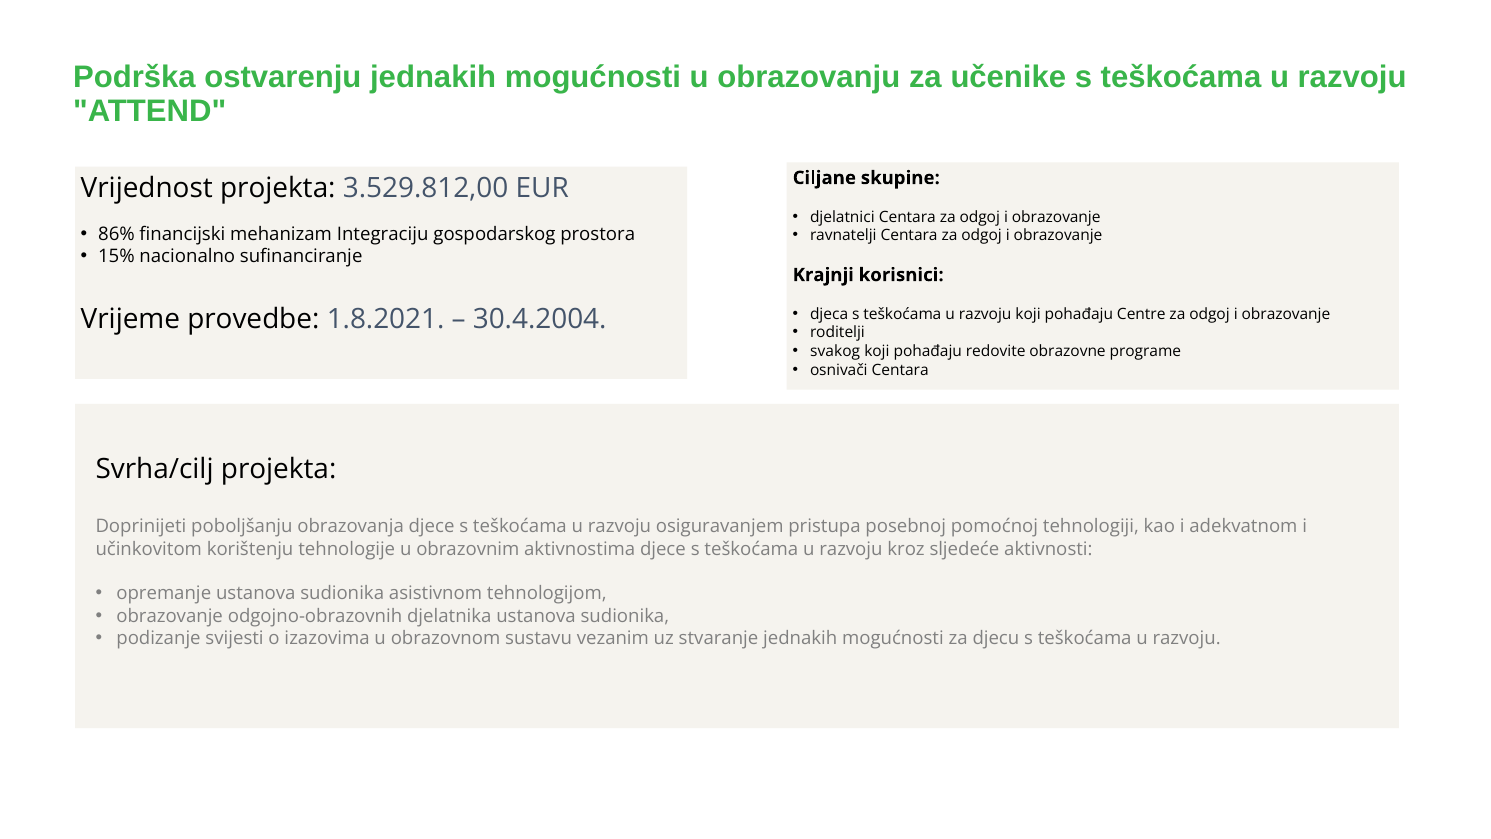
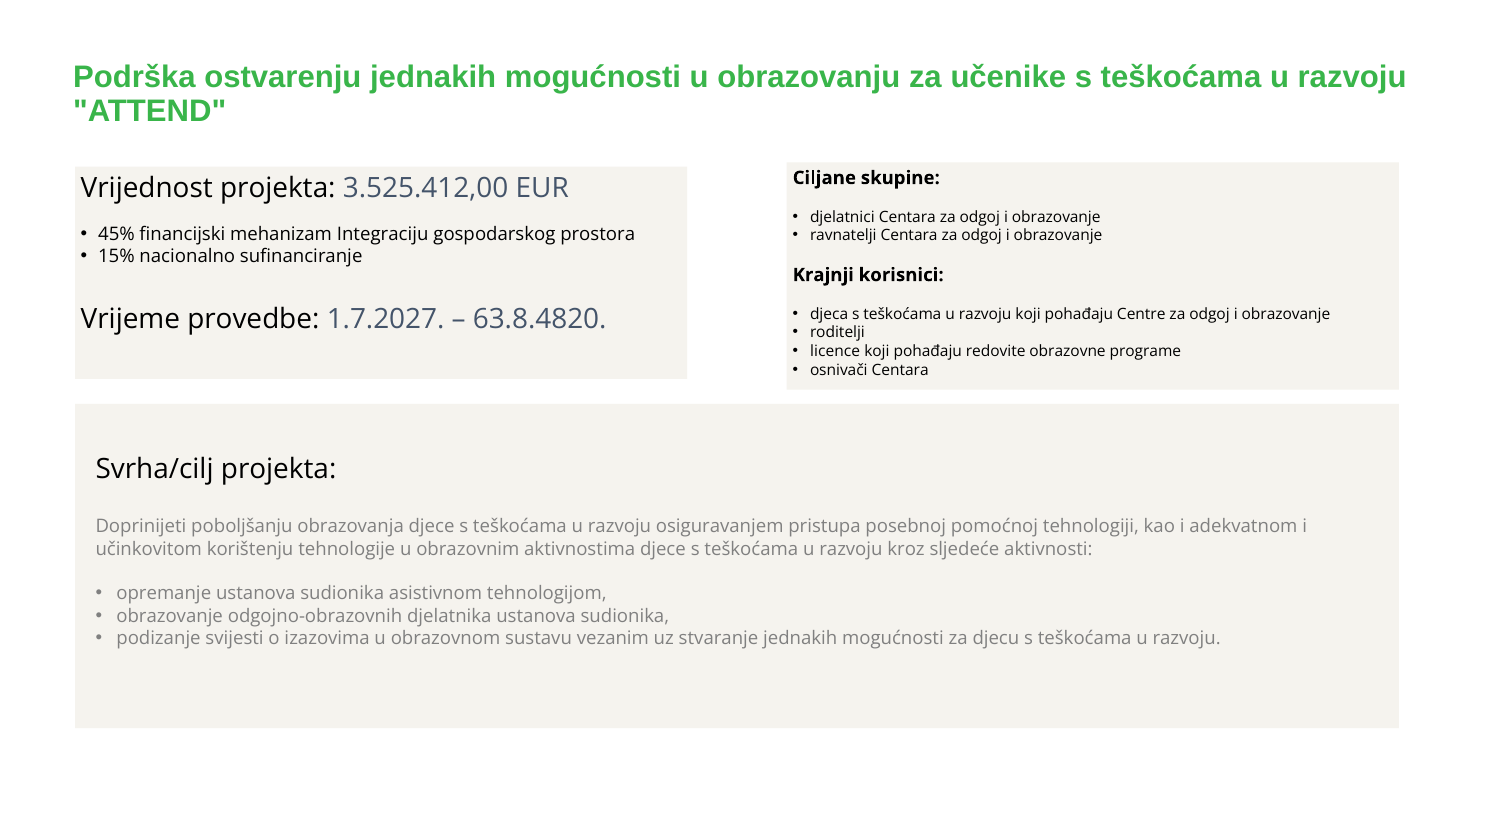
3.529.812,00: 3.529.812,00 -> 3.525.412,00 (426, 188)
86%: 86% -> 45% (116, 234)
1.8.2021: 1.8.2021 -> 1.7.2027 (386, 319)
30.4.2004: 30.4.2004 -> 63.8.4820 (540, 319)
svakog: svakog -> licence (835, 351)
